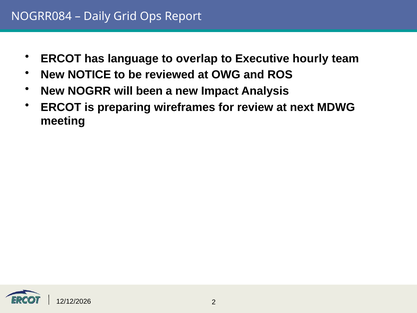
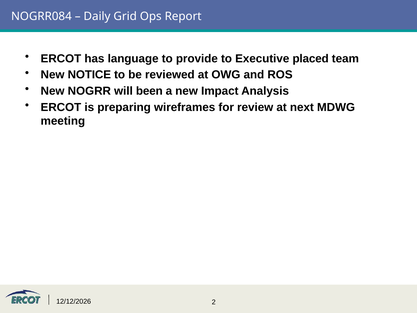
overlap: overlap -> provide (197, 58)
hourly: hourly -> placed (311, 58)
